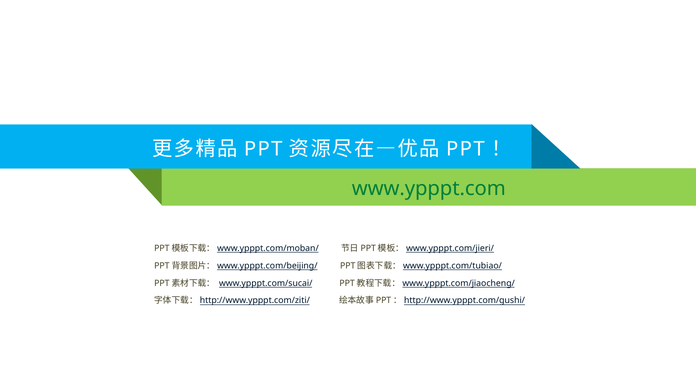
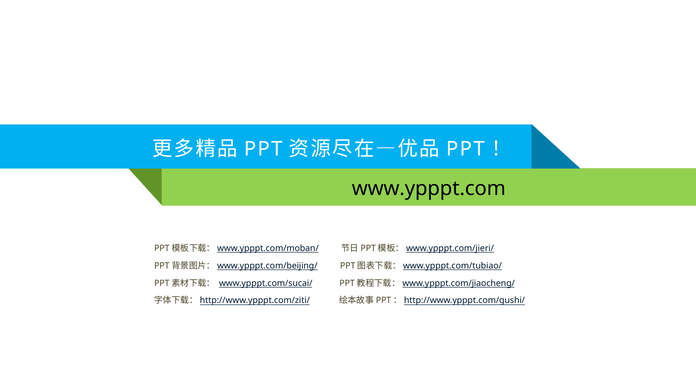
www.ypppt.com colour: green -> black (429, 189)
